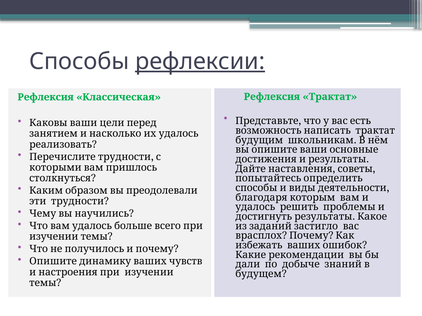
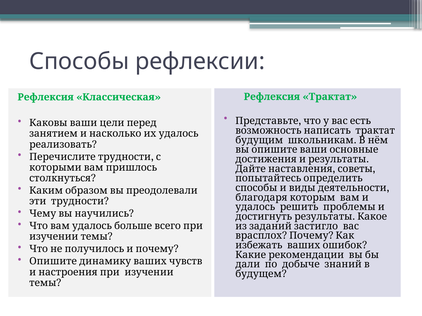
рефлексии underline: present -> none (200, 62)
